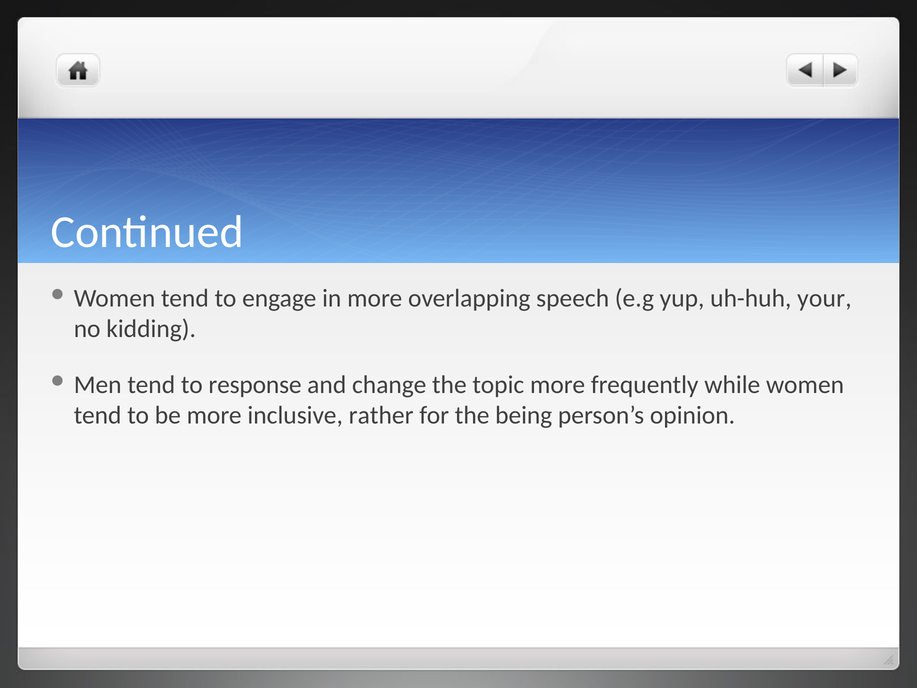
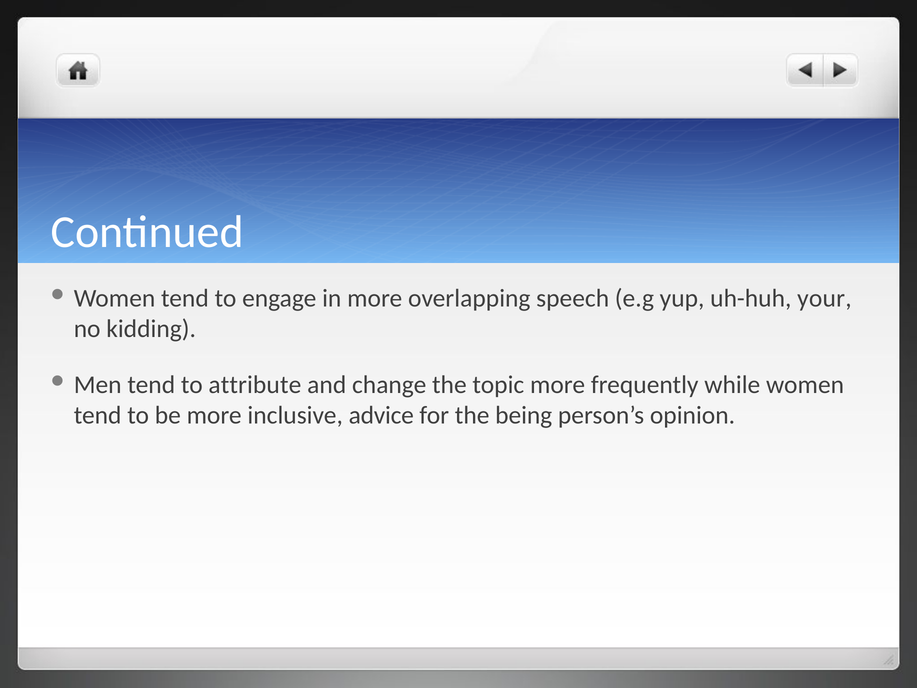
response: response -> attribute (255, 385)
rather: rather -> advice (381, 415)
